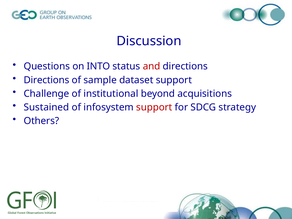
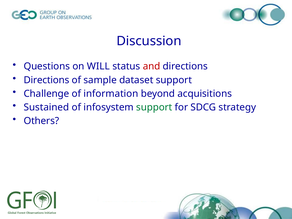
INTO: INTO -> WILL (98, 66)
institutional: institutional -> information (111, 94)
support colour: red -> green (154, 107)
